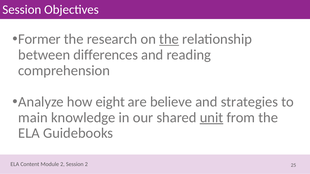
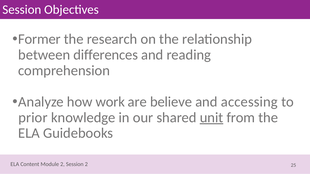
the underline: present -> none (169, 39)
eight: eight -> work (110, 102)
strategies: strategies -> accessing (249, 102)
main: main -> prior (33, 118)
